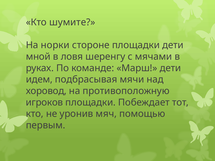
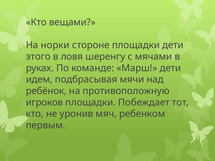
шумите: шумите -> вещами (72, 22)
мной: мной -> этого (38, 57)
хоровод: хоровод -> ребёнок (46, 91)
помощью: помощью -> ребенком (142, 114)
